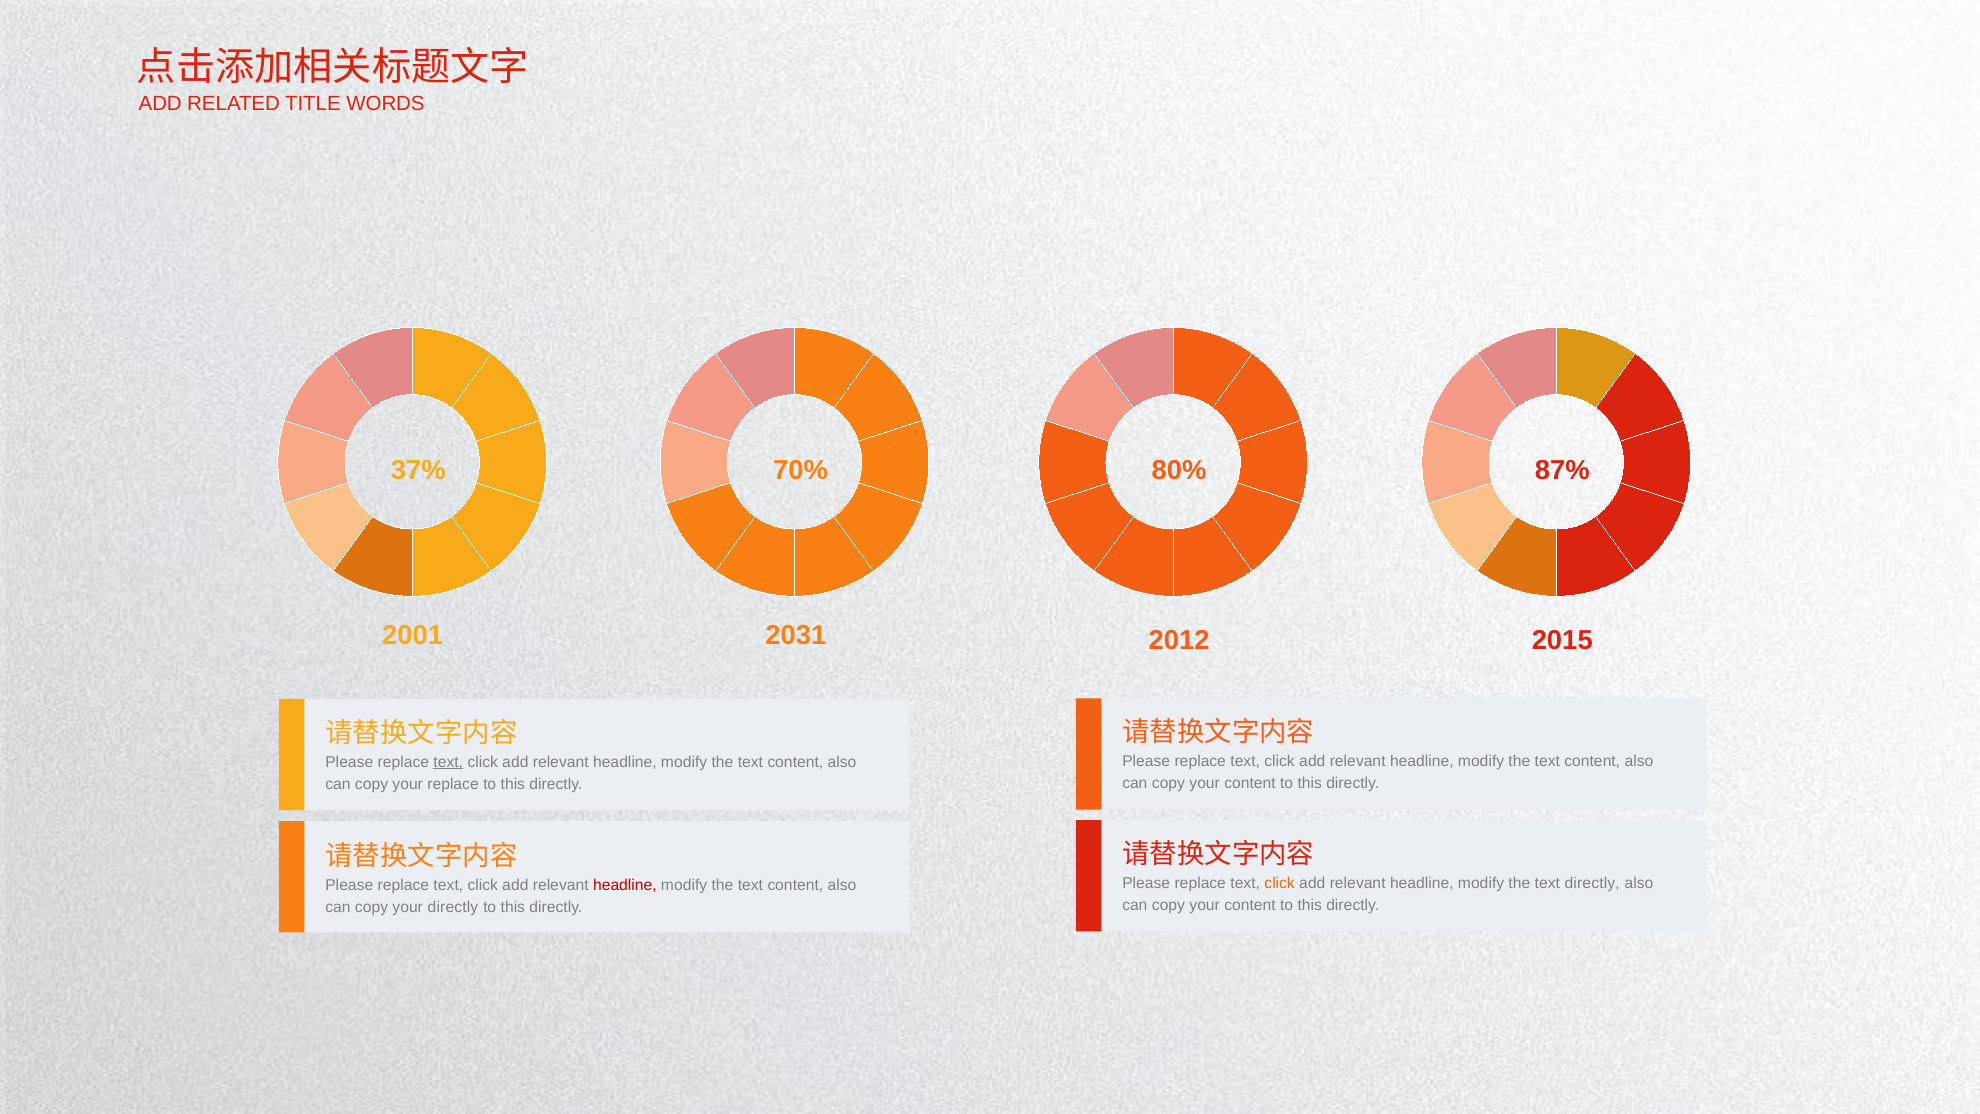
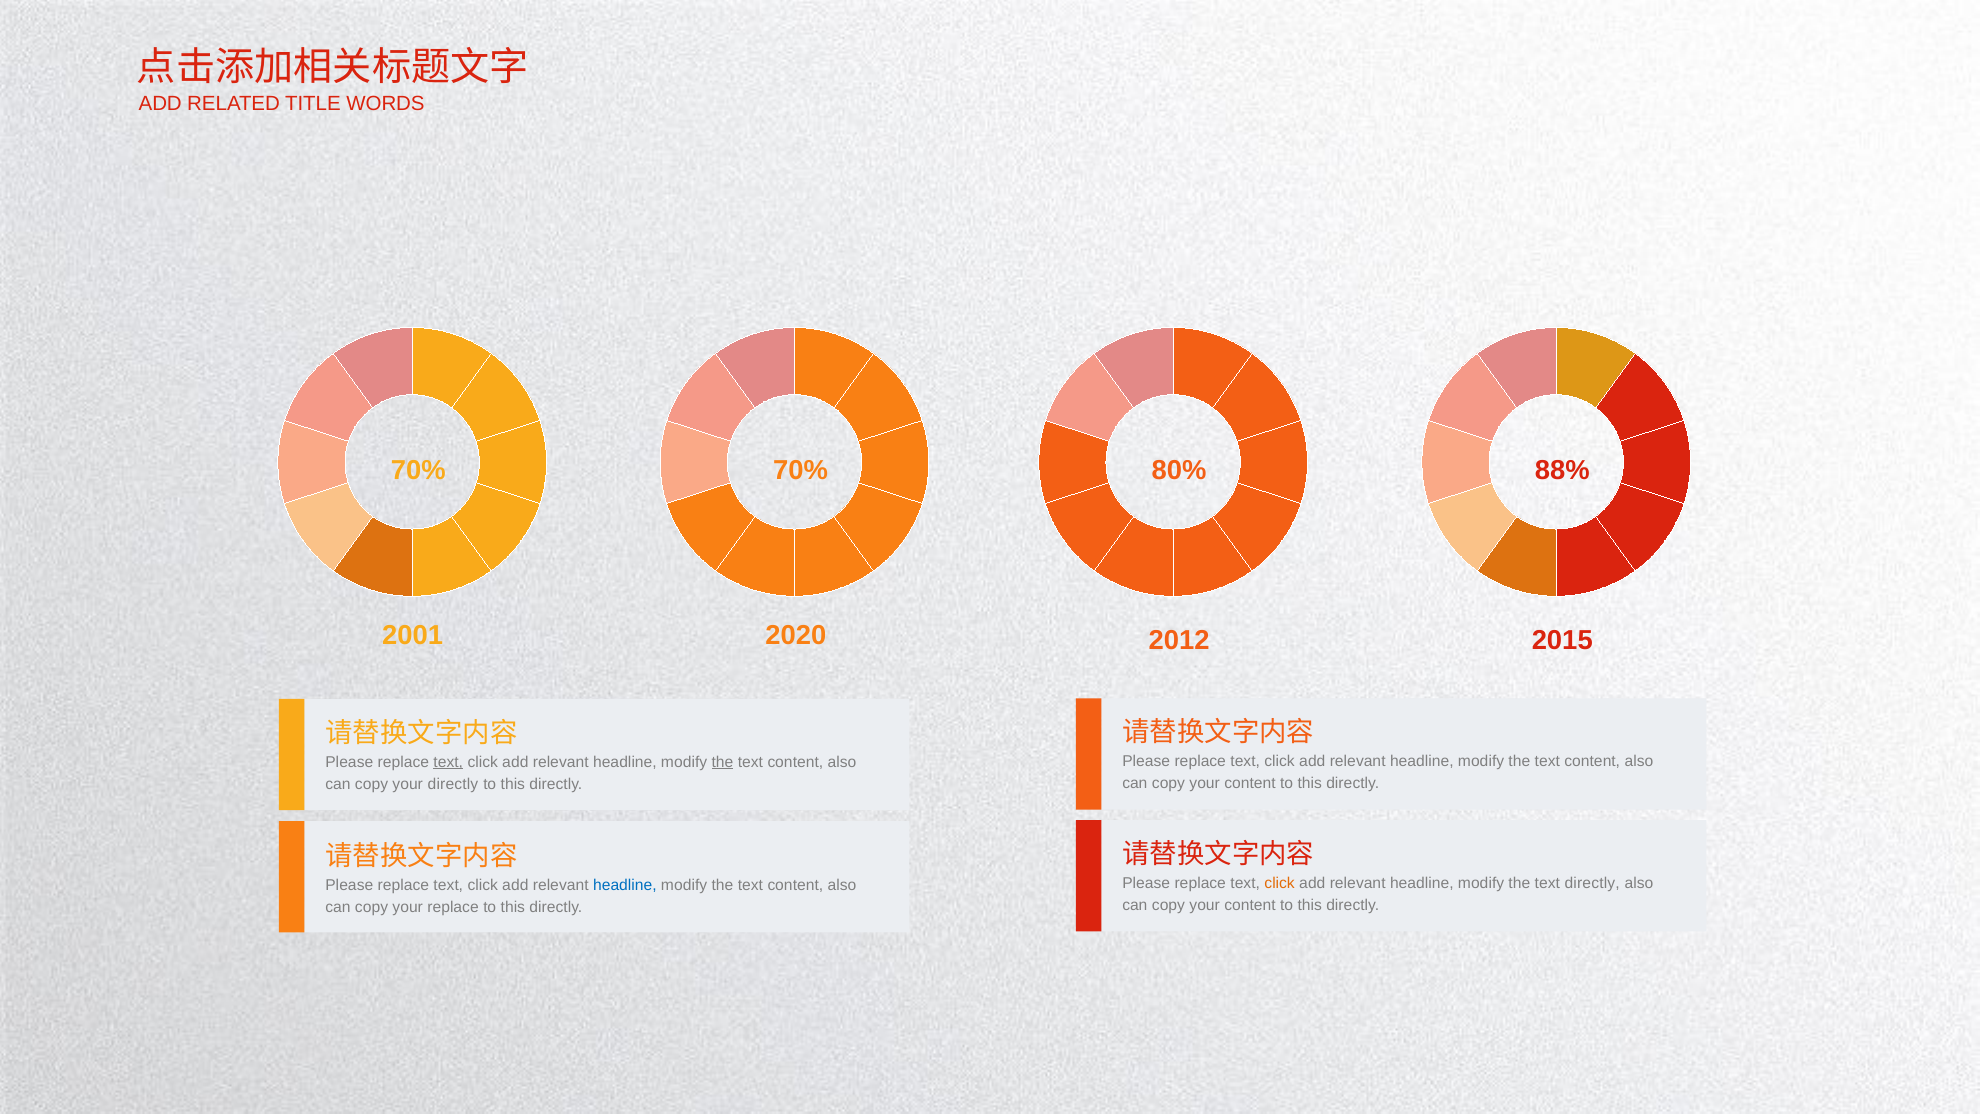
37%: 37% -> 70% (418, 470)
87%: 87% -> 88% (1562, 470)
2031: 2031 -> 2020 (796, 635)
the underline: none -> present (722, 762)
your replace: replace -> directly (453, 784)
headline colour: red -> blue (625, 885)
your directly: directly -> replace (453, 907)
